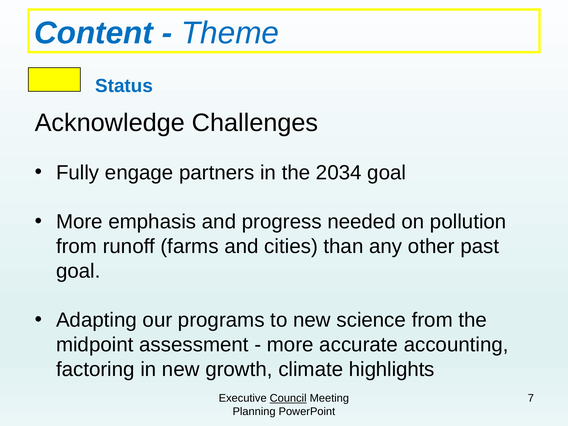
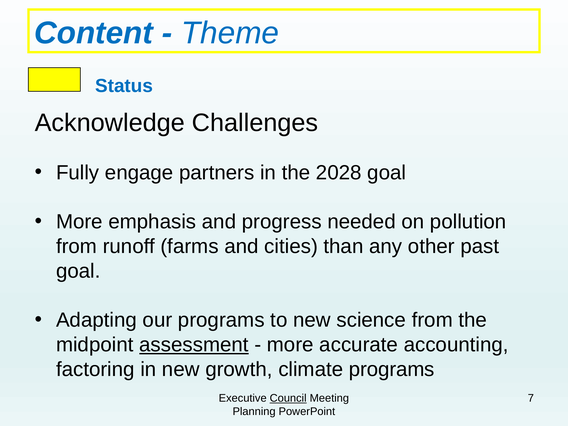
2034: 2034 -> 2028 (339, 173)
assessment underline: none -> present (194, 345)
climate highlights: highlights -> programs (392, 369)
